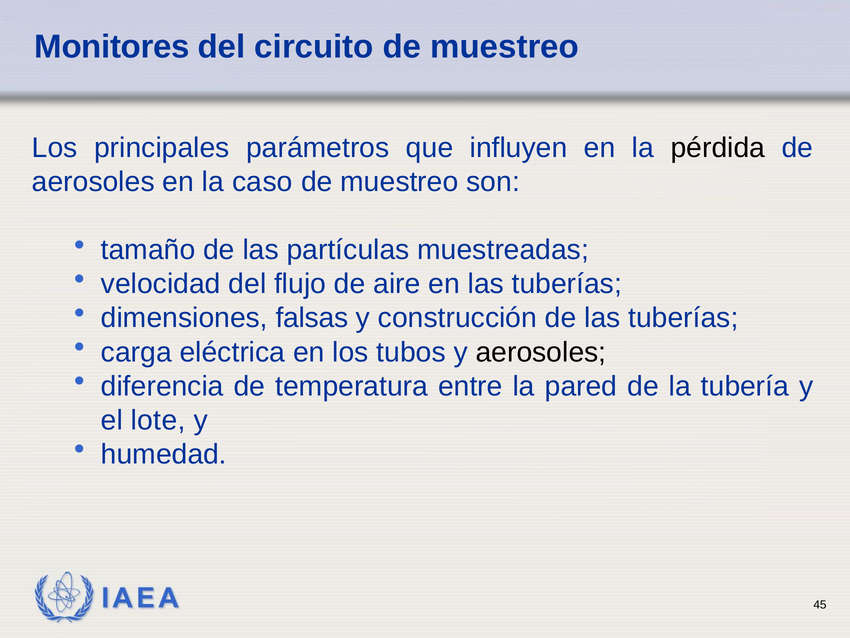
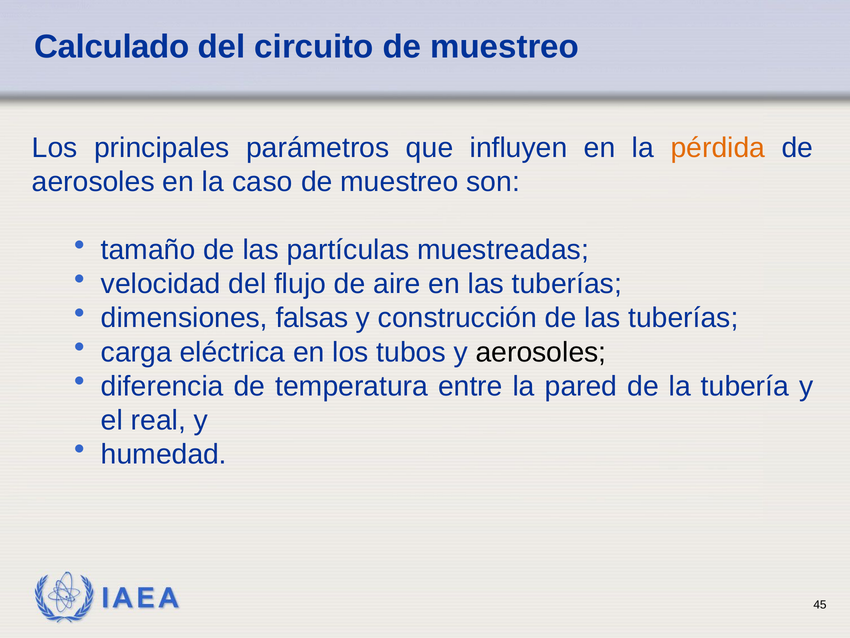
Monitores: Monitores -> Calculado (112, 47)
pérdida colour: black -> orange (718, 148)
lote: lote -> real (158, 420)
